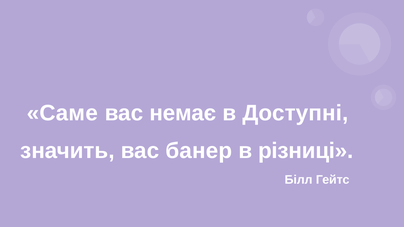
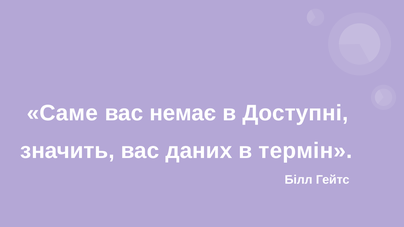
банер: банер -> даних (199, 151)
різниці: різниці -> термін (305, 151)
